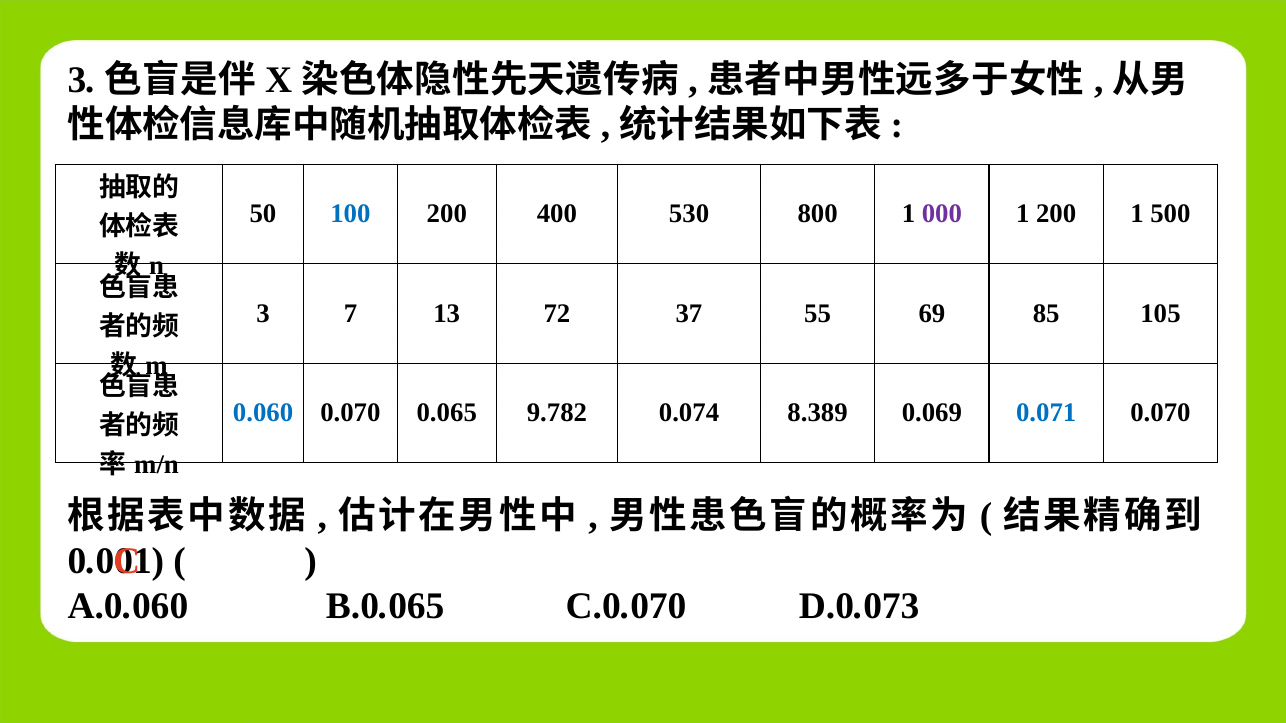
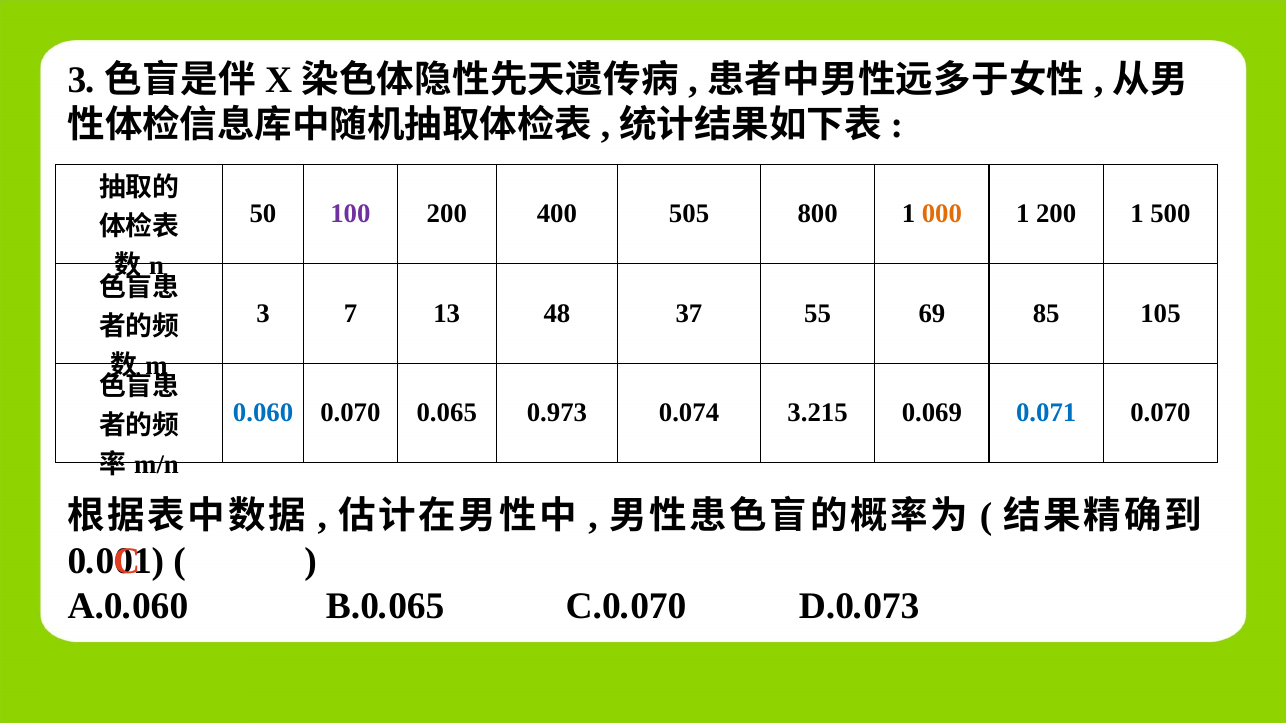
100 colour: blue -> purple (350, 214)
530: 530 -> 505 (689, 214)
000 colour: purple -> orange (942, 214)
72: 72 -> 48 (557, 314)
9.782: 9.782 -> 0.973 (557, 413)
8.389: 8.389 -> 3.215 (818, 413)
